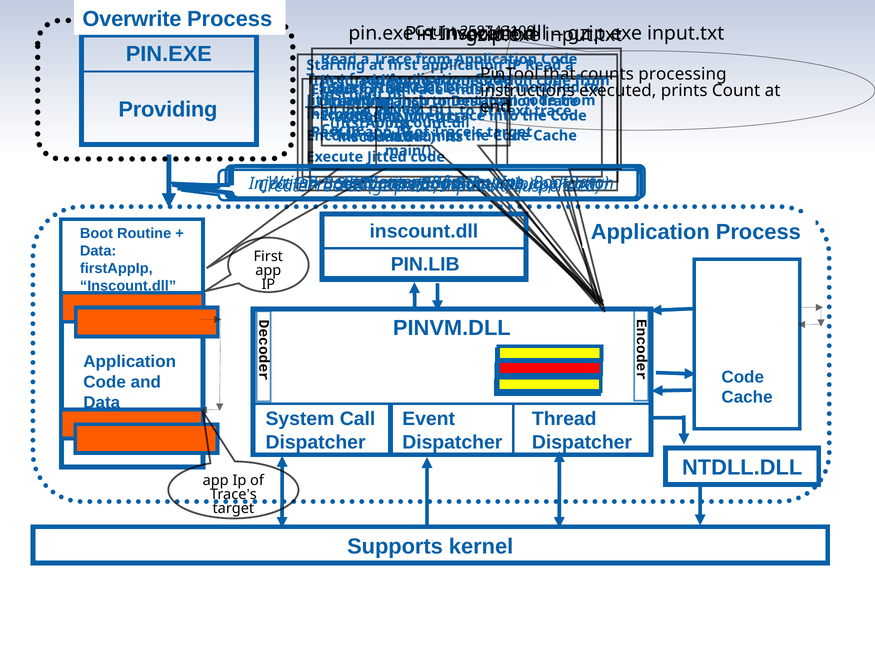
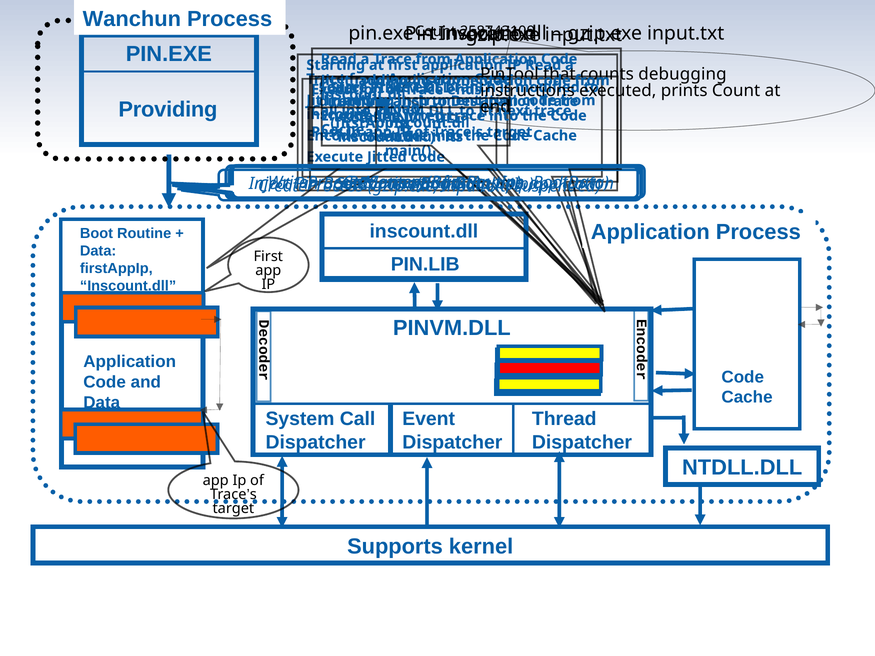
Overwrite: Overwrite -> Wanchun (132, 19)
processing: processing -> debugging (682, 74)
